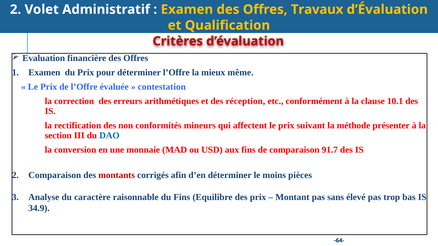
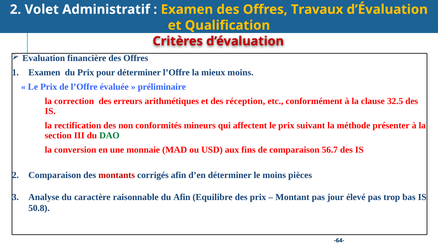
mieux même: même -> moins (241, 73)
contestation: contestation -> préliminaire (162, 87)
10.1: 10.1 -> 32.5 (395, 101)
DAO colour: blue -> green (109, 136)
91.7: 91.7 -> 56.7 (330, 150)
du Fins: Fins -> Afin (182, 197)
sans: sans -> jour (336, 197)
34.9: 34.9 -> 50.8 (39, 208)
